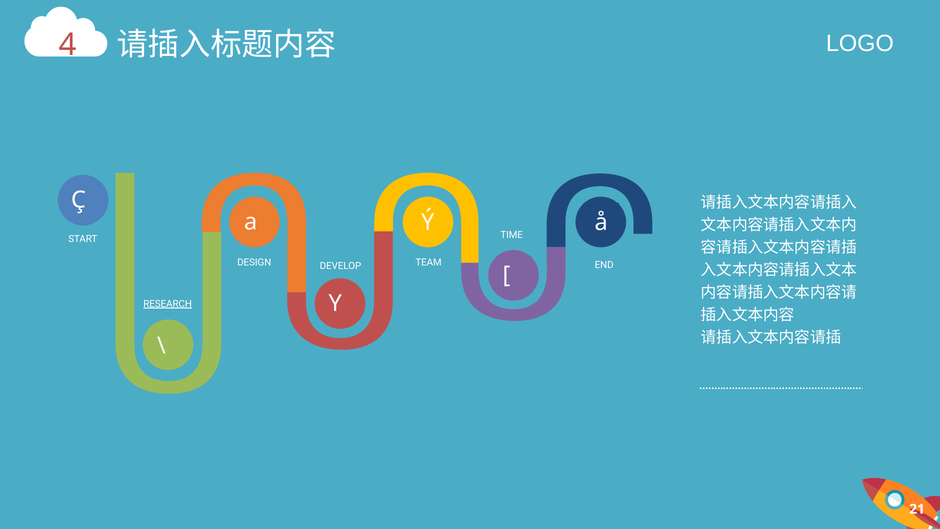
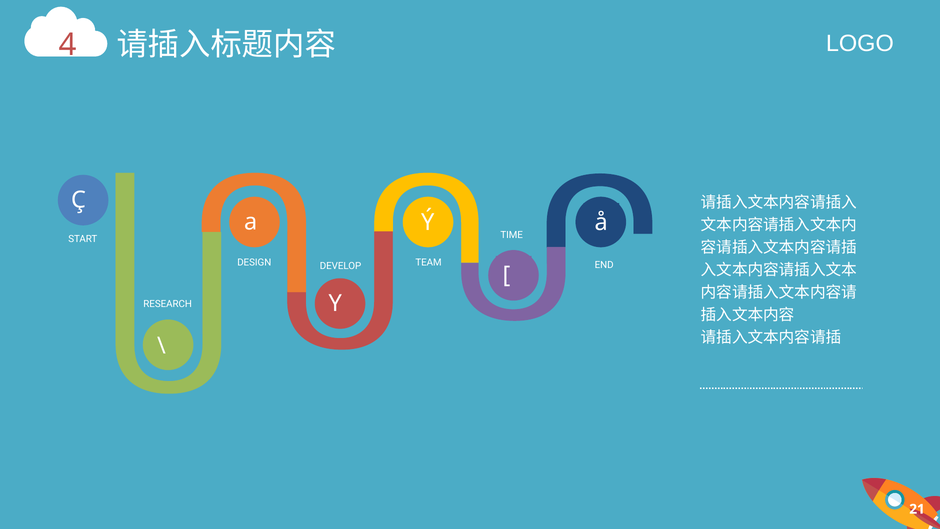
RESEARCH underline: present -> none (168, 304)
